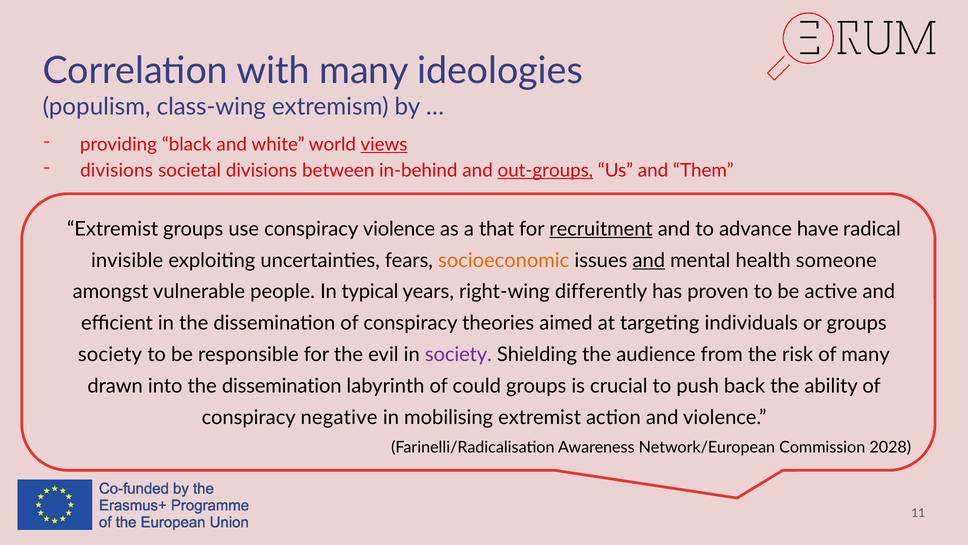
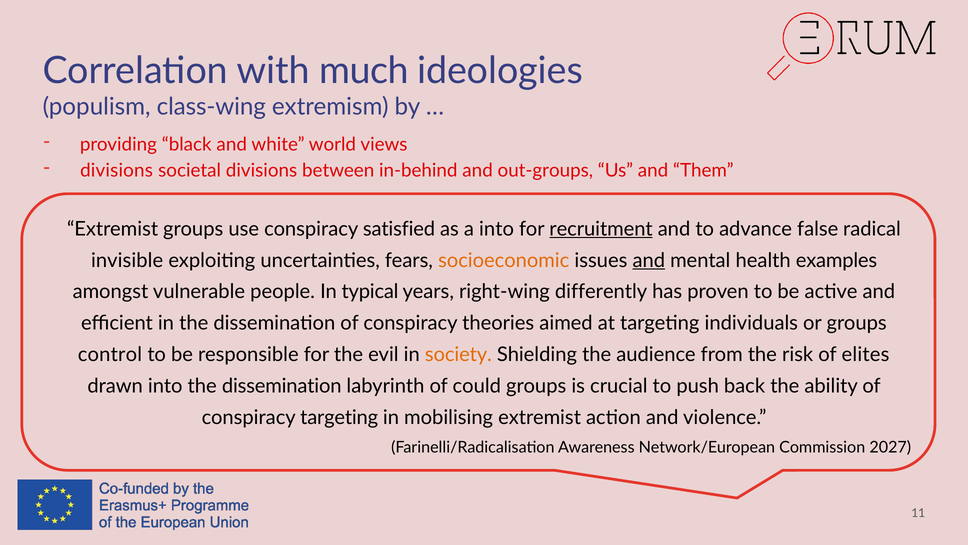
with many: many -> much (364, 71)
views underline: present -> none (384, 144)
out-groups underline: present -> none (545, 170)
conspiracy violence: violence -> satisfied (399, 229)
a that: that -> into (497, 229)
have: have -> false (818, 229)
someone: someone -> examples (836, 260)
society: society -> control (110, 354)
society colour: purple -> orange (458, 354)
of many: many -> elites (866, 354)
conspiracy negative: negative -> targeting (339, 417)
2028: 2028 -> 2027 (890, 447)
